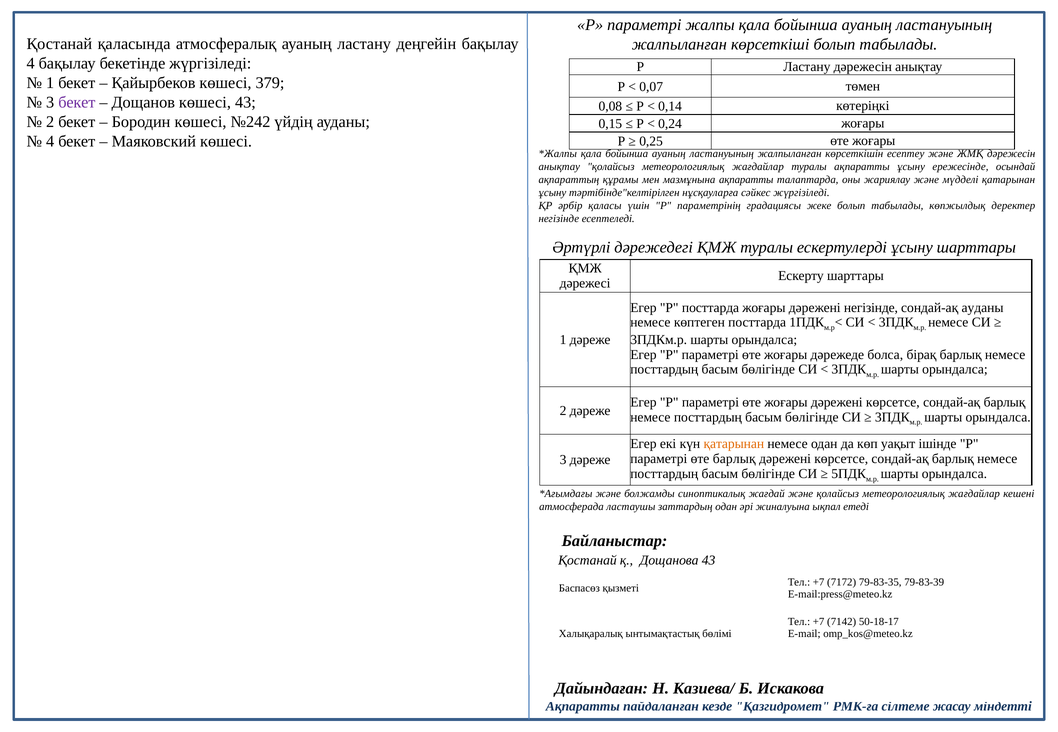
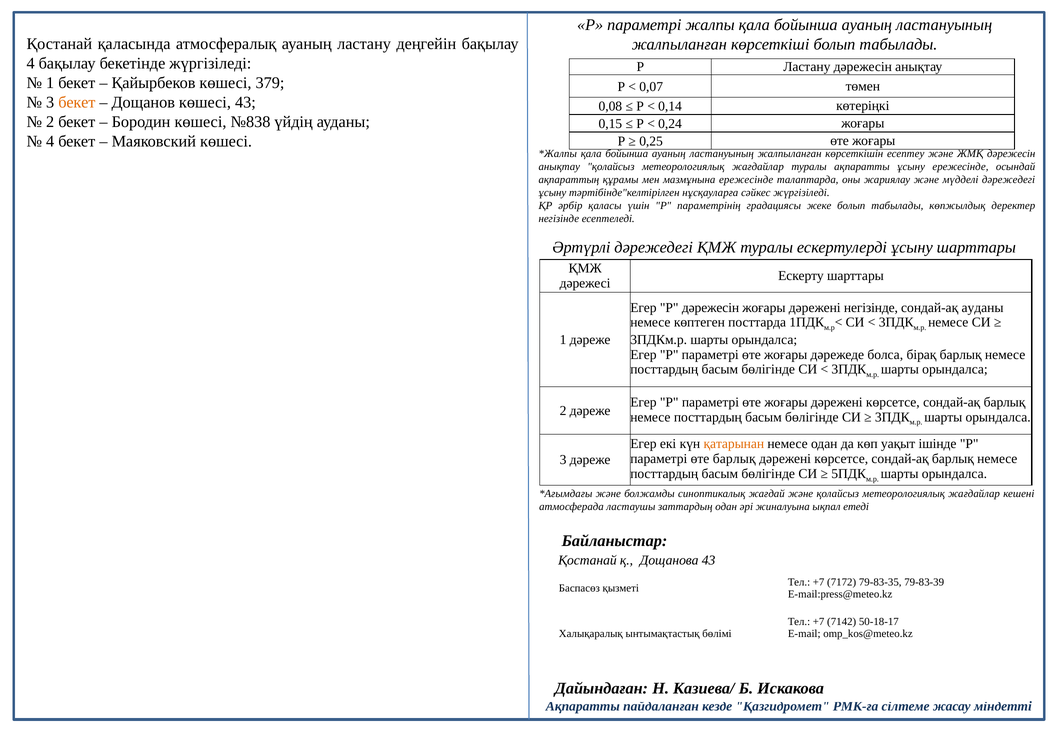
бекет colour: purple -> orange (77, 103)
№242: №242 -> №838 (250, 122)
мазмұнына ақпаратты: ақпаратты -> ережесінде (746, 180)
мүдделі қатарынан: қатарынан -> дәрежедегі (1009, 180)
Р посттарда: посттарда -> дәрежесін (711, 308)
